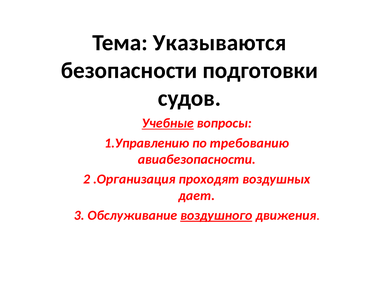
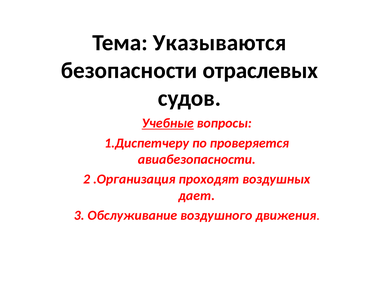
подготовки: подготовки -> отраслевых (260, 71)
1.Управлению: 1.Управлению -> 1.Диспетчеру (147, 143)
требованию: требованию -> проверяется (249, 143)
воздушного underline: present -> none (216, 216)
